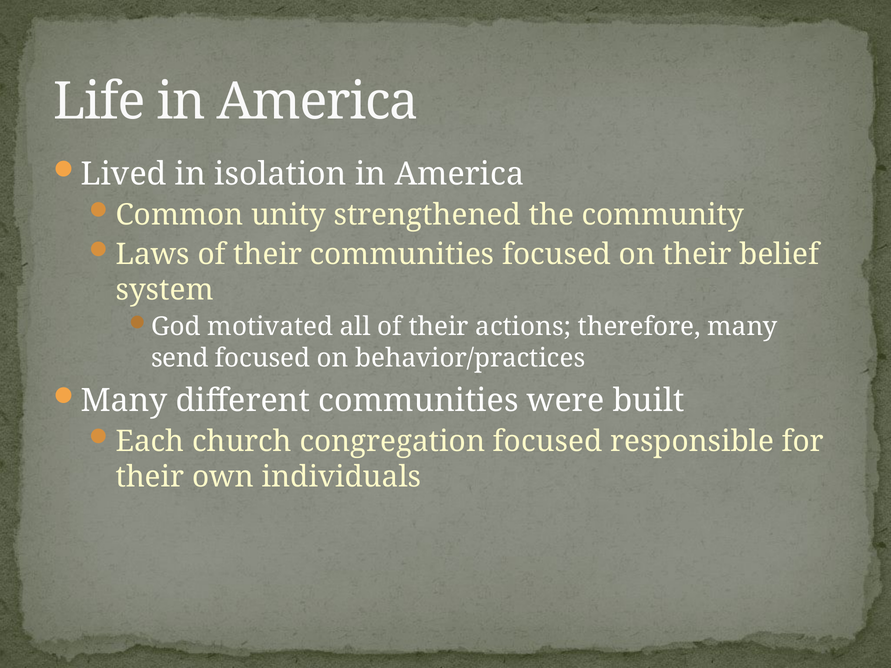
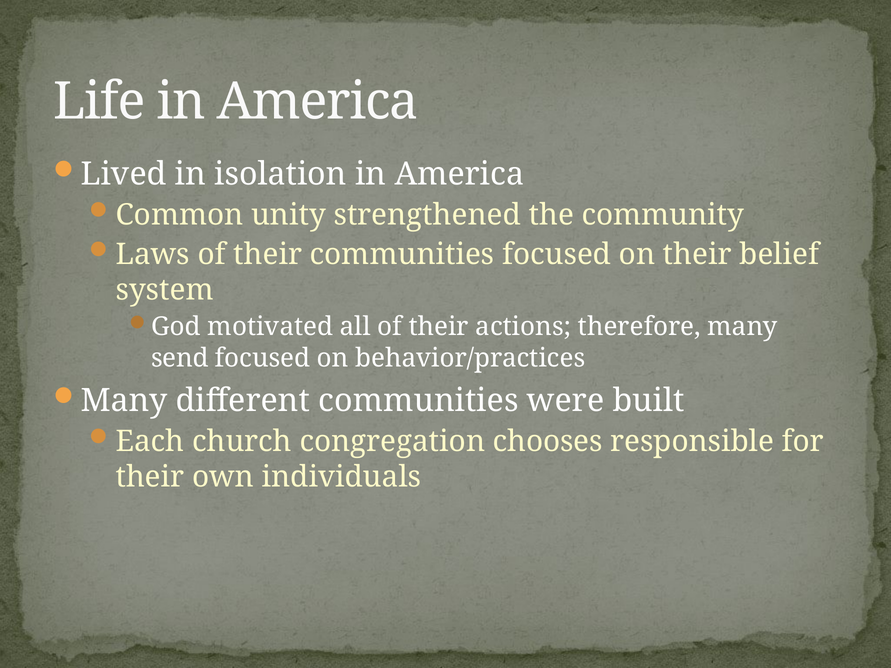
congregation focused: focused -> chooses (548, 442)
